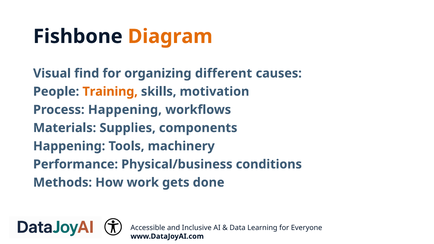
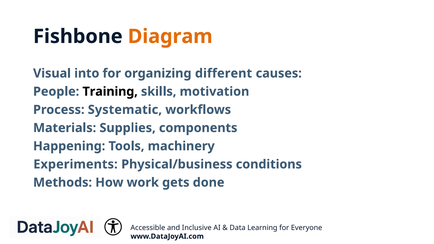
find: find -> into (87, 73)
Training colour: orange -> black (110, 92)
Process Happening: Happening -> Systematic (125, 110)
Performance: Performance -> Experiments (75, 164)
